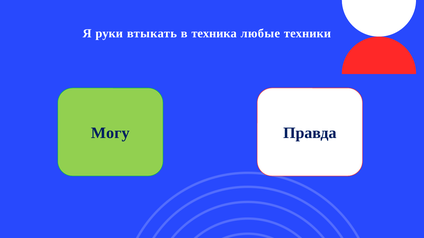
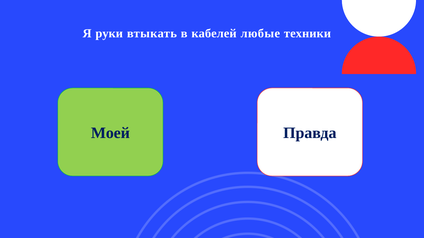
техника: техника -> кабелей (214, 34)
Могу: Могу -> Моей (110, 133)
